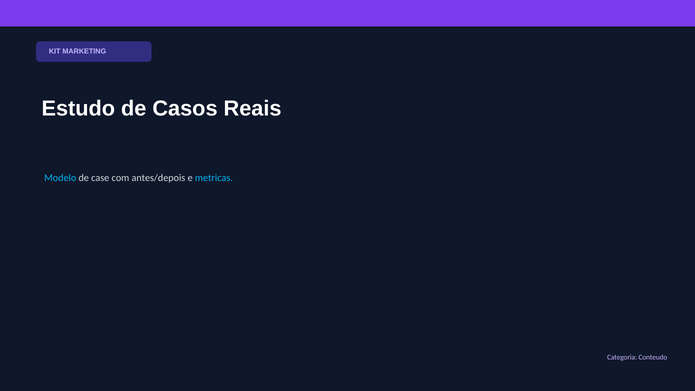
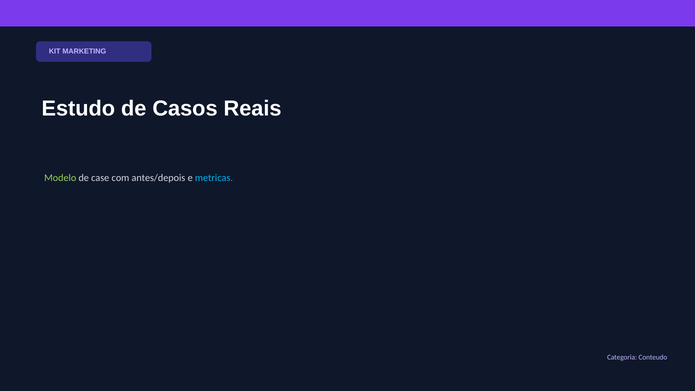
Modelo colour: light blue -> light green (60, 178)
